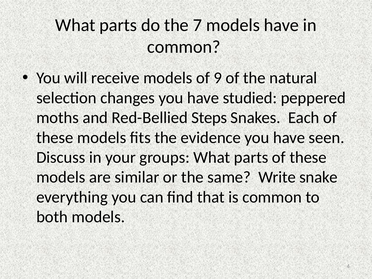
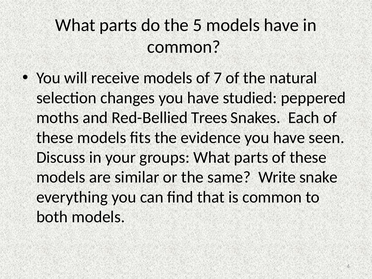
7: 7 -> 5 (197, 25)
9: 9 -> 7 (218, 78)
Steps: Steps -> Trees (209, 118)
